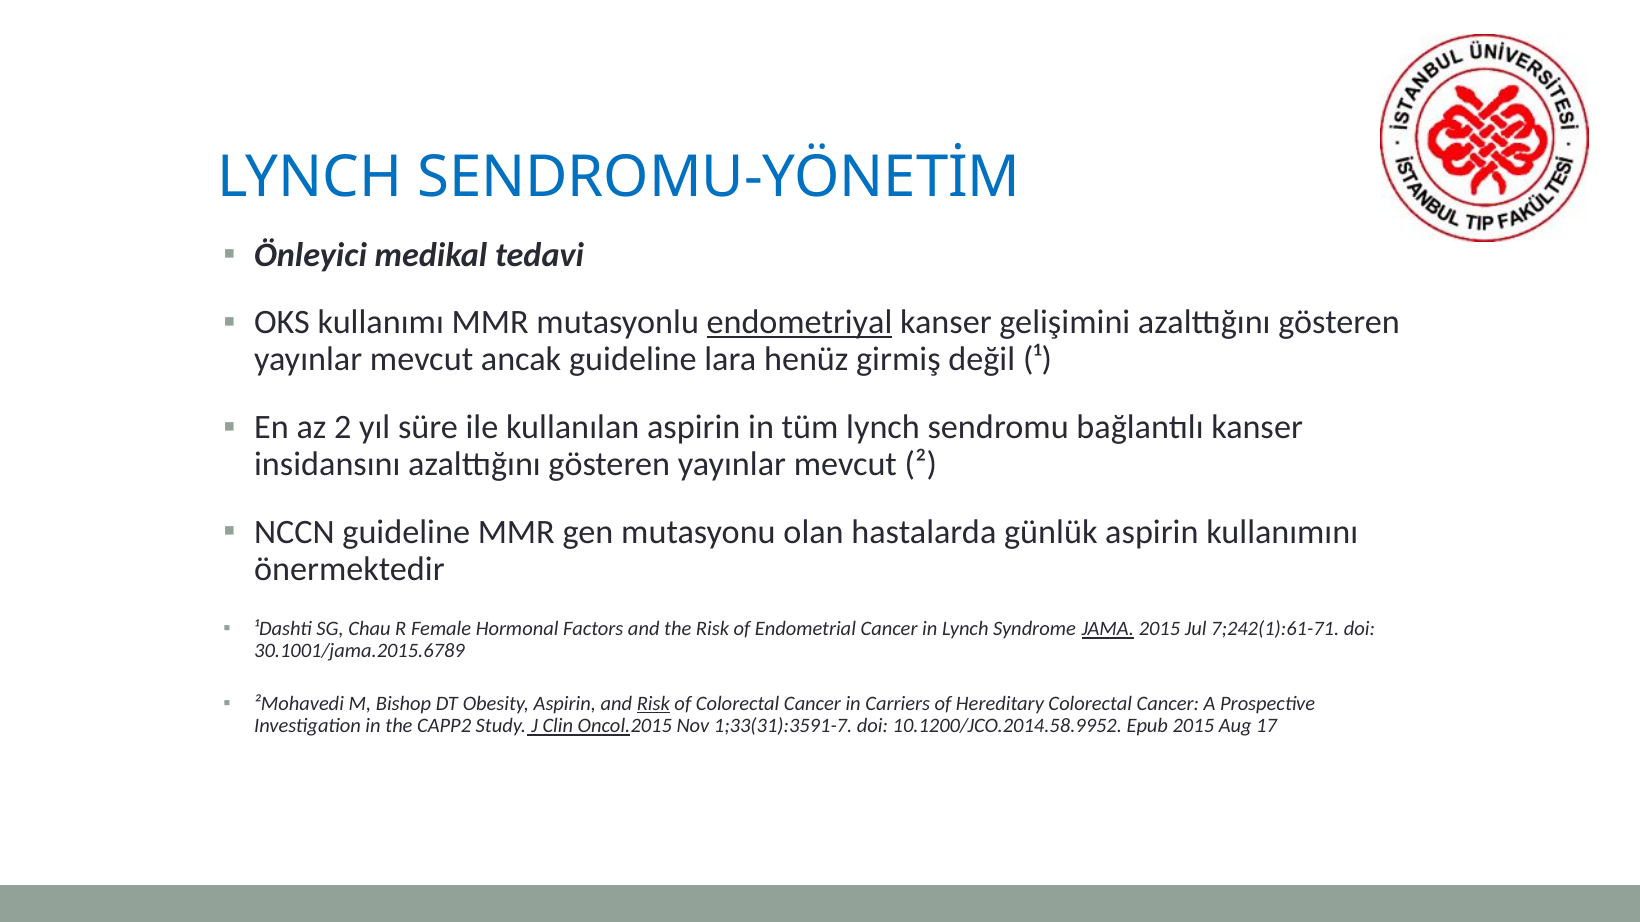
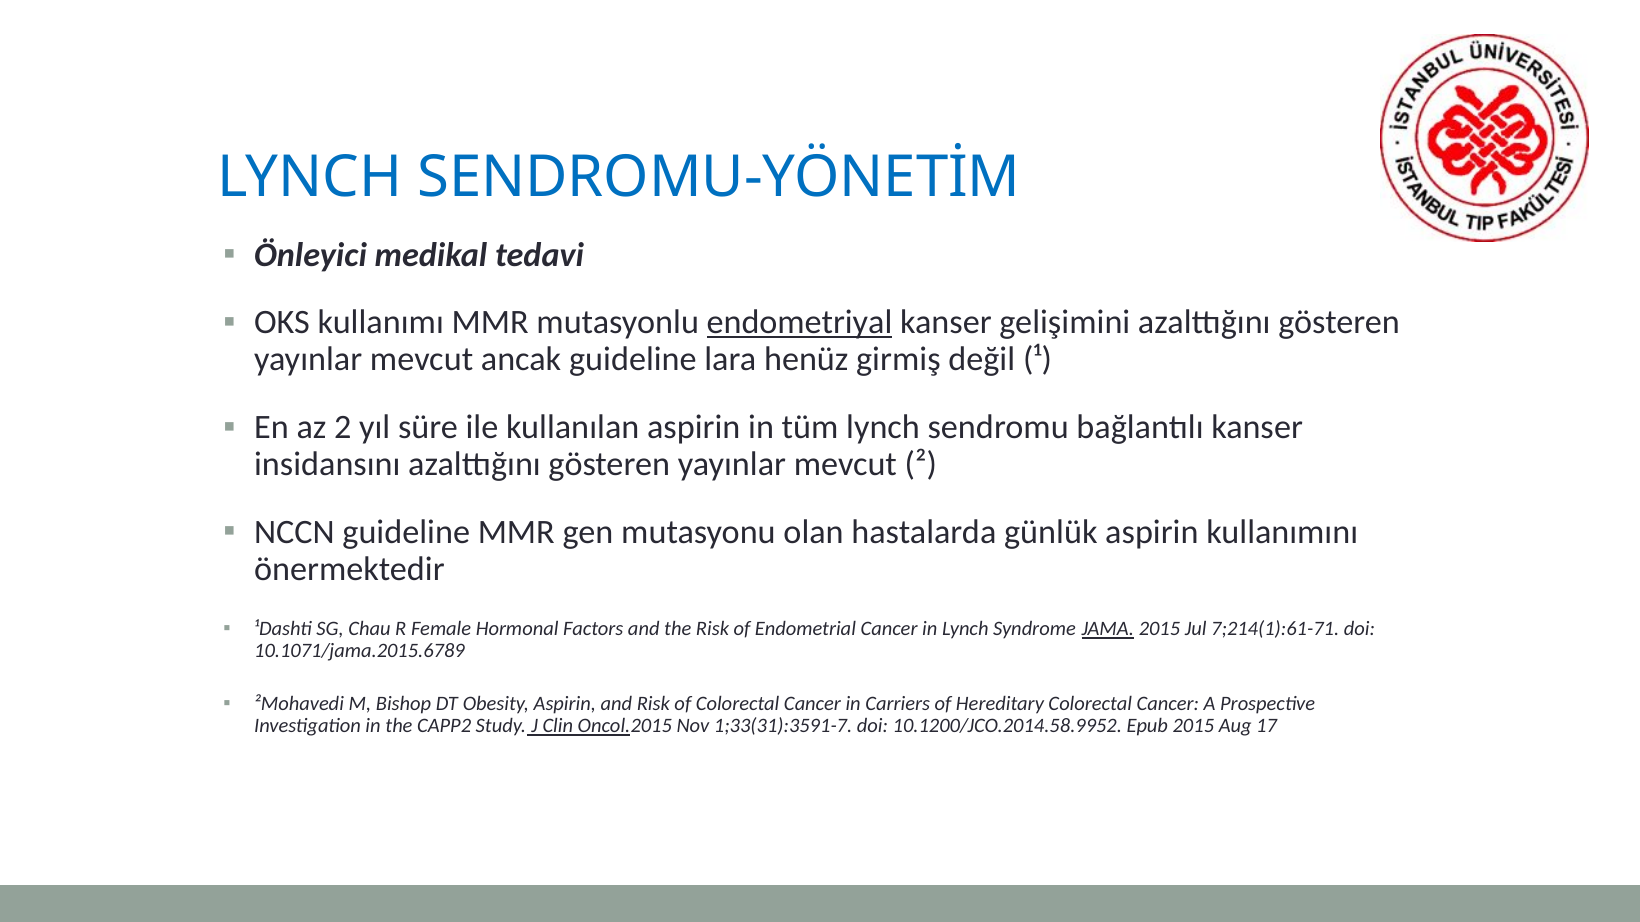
7;242(1):61-71: 7;242(1):61-71 -> 7;214(1):61-71 (1275, 629)
30.1001/jama.2015.6789: 30.1001/jama.2015.6789 -> 10.1071/jama.2015.6789 (360, 652)
Risk underline: present -> none (653, 704)
